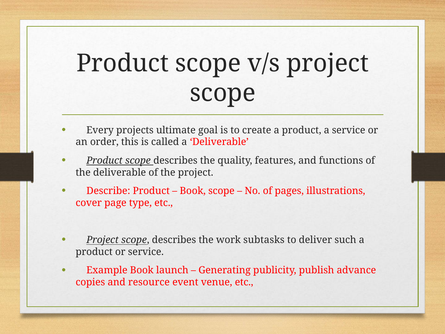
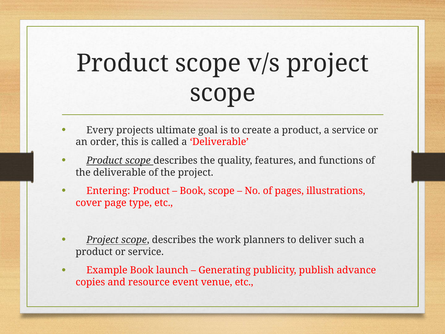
Describe: Describe -> Entering (108, 191)
subtasks: subtasks -> planners (264, 240)
